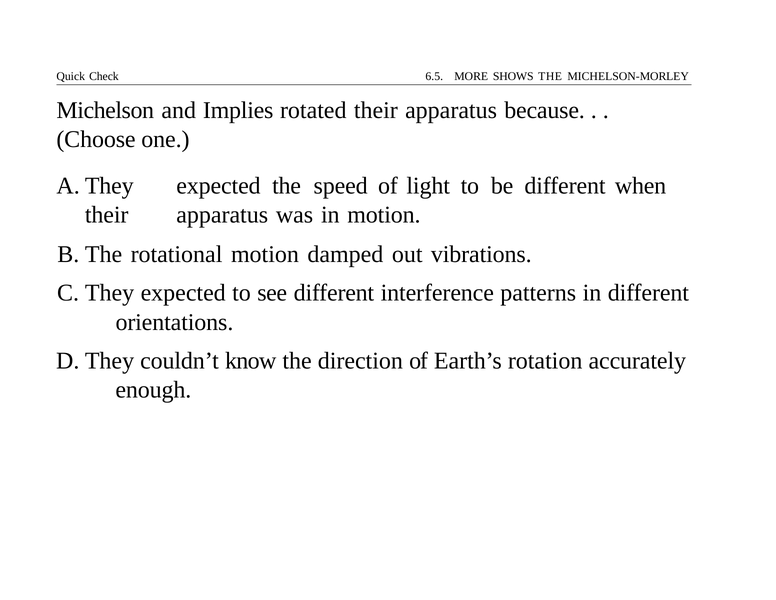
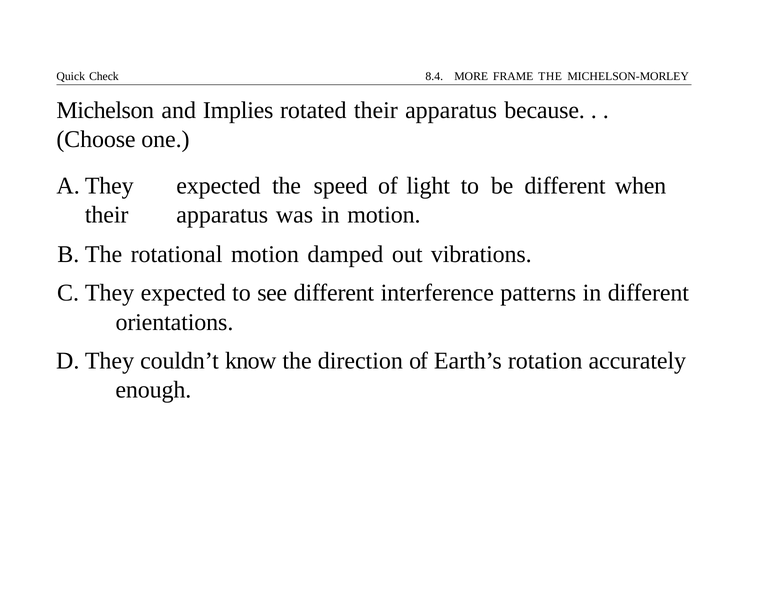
6.5: 6.5 -> 8.4 (434, 77)
SHOWS: SHOWS -> FRAME (513, 77)
